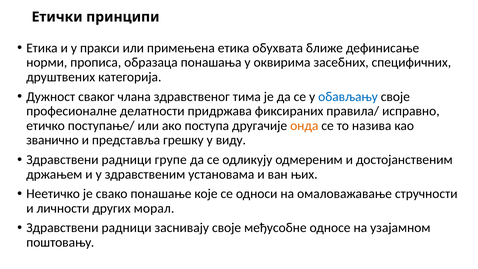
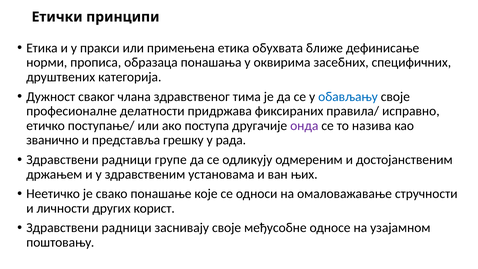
онда colour: orange -> purple (304, 126)
виду: виду -> рада (231, 140)
морал: морал -> корист (154, 208)
